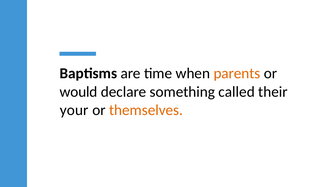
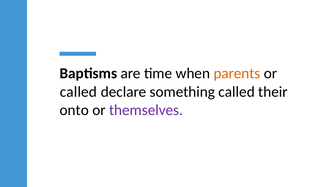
would: would -> called (78, 92)
your: your -> onto (74, 110)
themselves colour: orange -> purple (146, 110)
